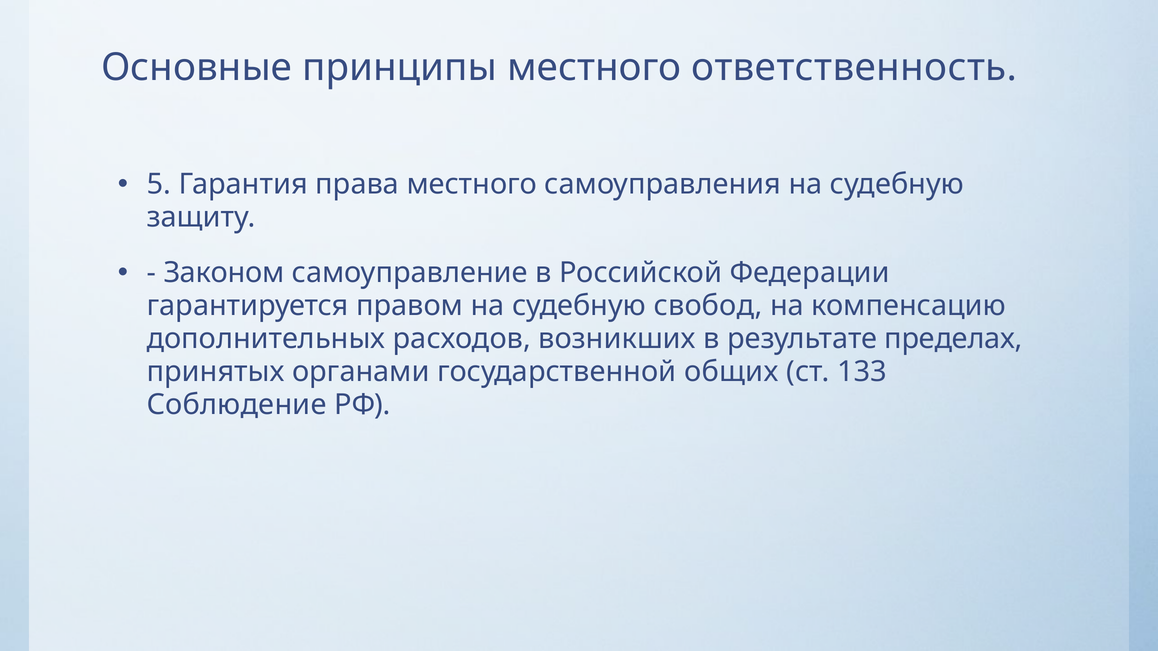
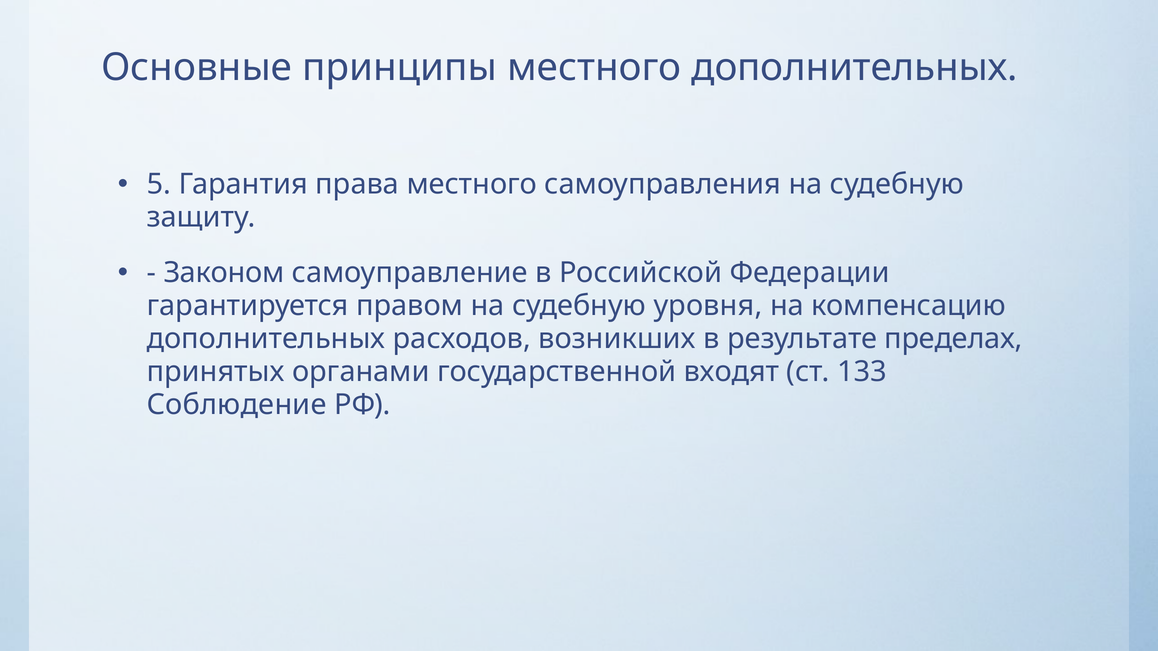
местного ответственность: ответственность -> дополнительных (854, 68)
свобод: свобод -> уровня (708, 306)
общих: общих -> входят (731, 372)
